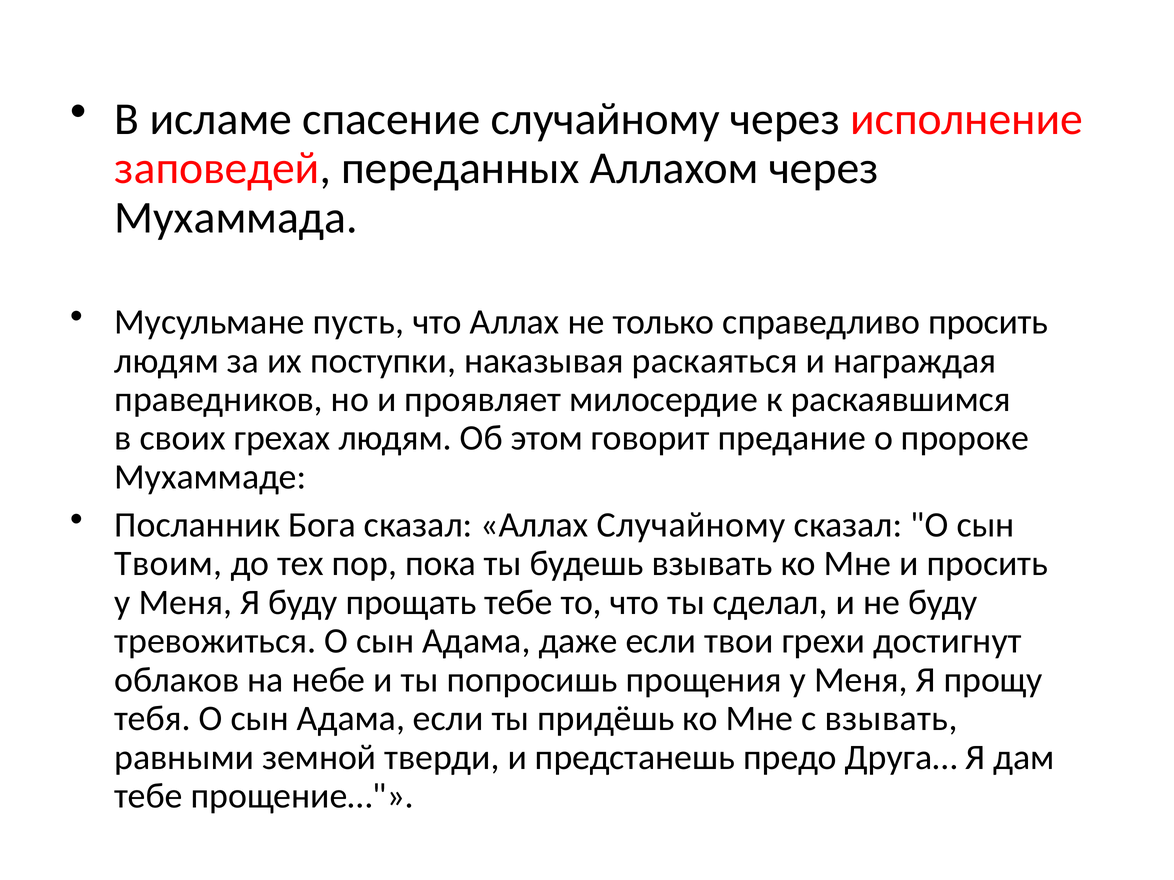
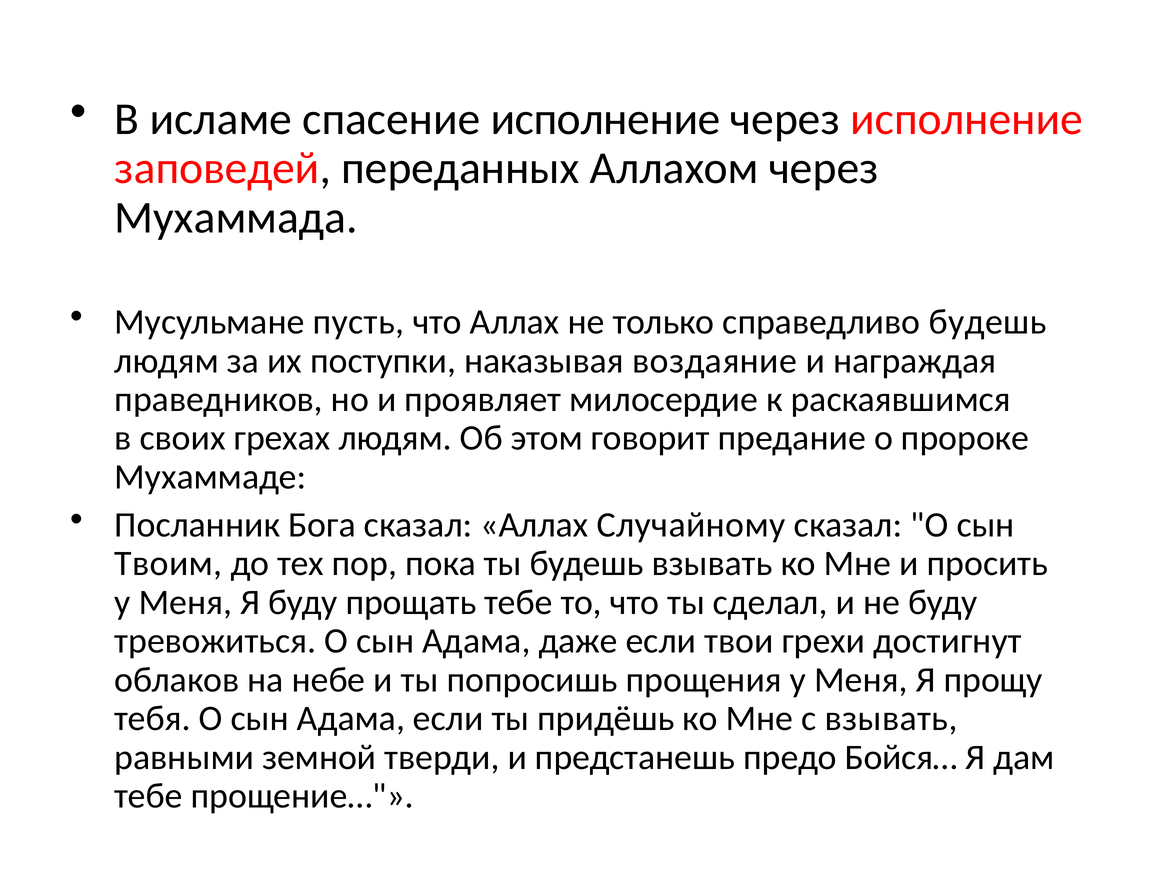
спасение случайному: случайному -> исполнение (606, 119)
справедливо просить: просить -> будешь (988, 322)
раскаяться: раскаяться -> воздаяние (715, 361)
Друга…: Друга… -> Бойся… (901, 758)
